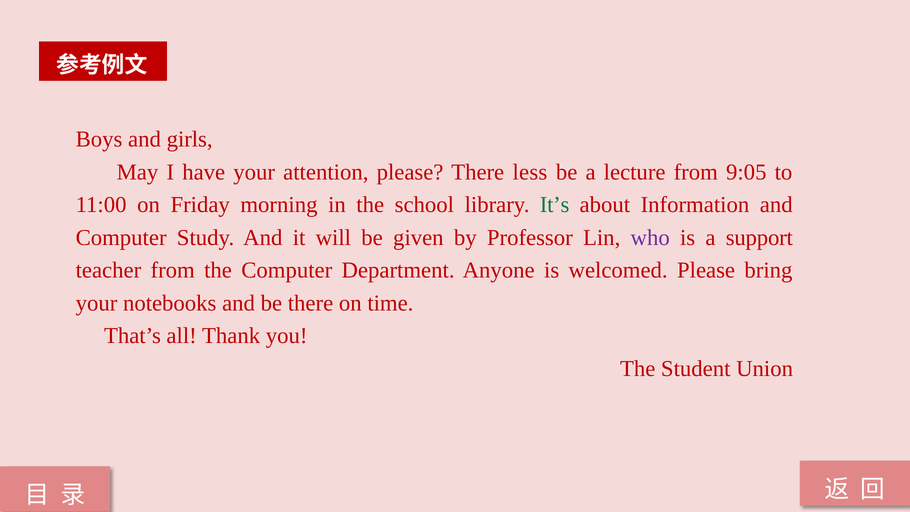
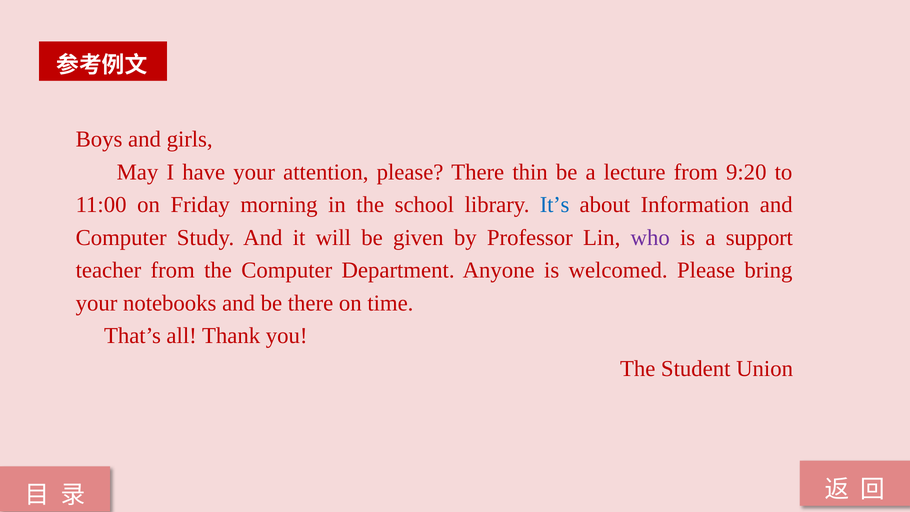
less: less -> thin (530, 172)
9:05: 9:05 -> 9:20 (746, 172)
It’s colour: green -> blue (555, 205)
